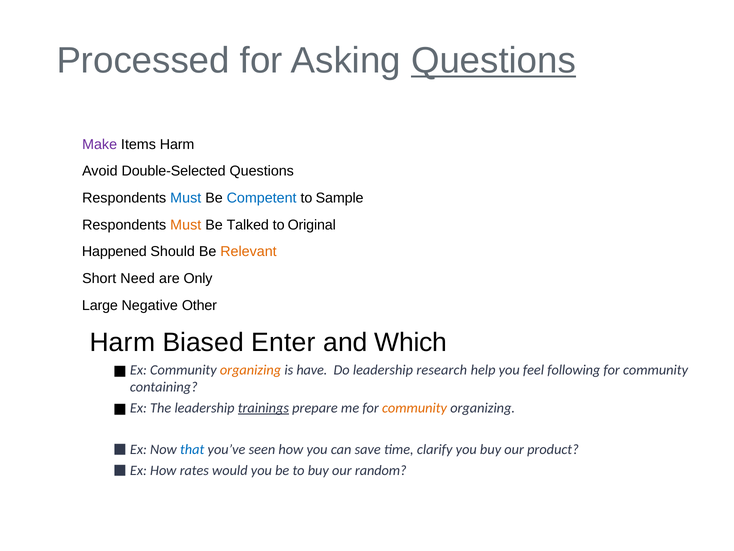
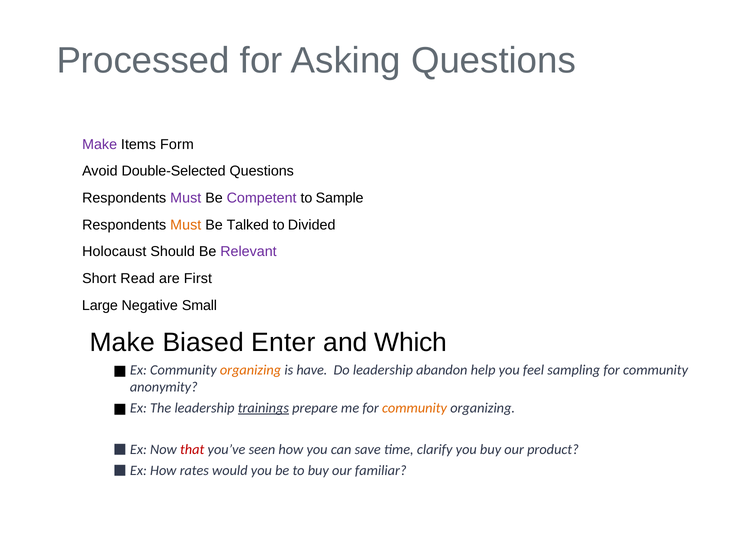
Questions underline: present -> none (494, 61)
Items Harm: Harm -> Form (177, 144)
Must colour: blue -> purple (186, 198)
Competent colour: blue -> purple (262, 198)
Original: Original -> Divided (312, 225)
Happened: Happened -> Holocaust (114, 251)
Relevant colour: orange -> purple (248, 251)
Need: Need -> Read (138, 278)
Only: Only -> First (198, 278)
Other: Other -> Small (199, 305)
Harm: Harm -> Make (122, 342)
research: research -> abandon (442, 370)
following: following -> sampling (574, 370)
containing: containing -> anonymity (164, 387)
that colour: blue -> red (192, 449)
random: random -> familiar (381, 470)
